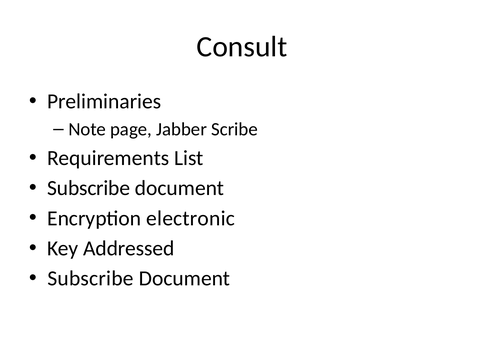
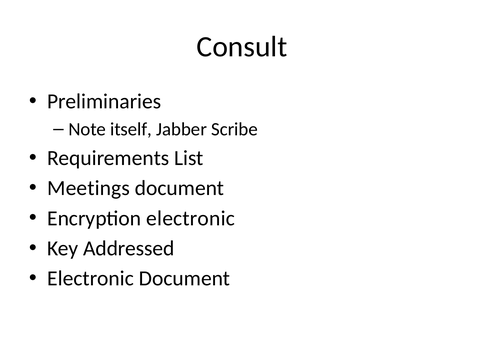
page: page -> itself (131, 129)
Subscribe: Subscribe -> Meetings (89, 188)
Subscribe: Subscribe -> Electronic (91, 279)
